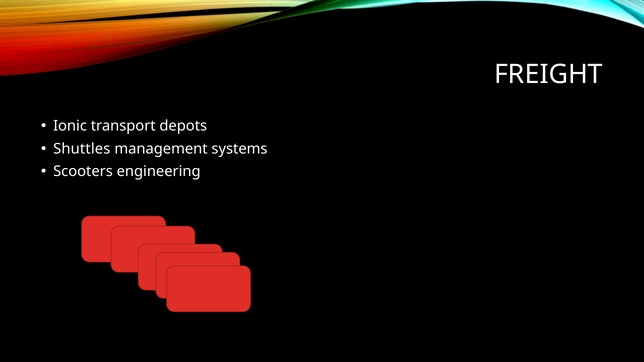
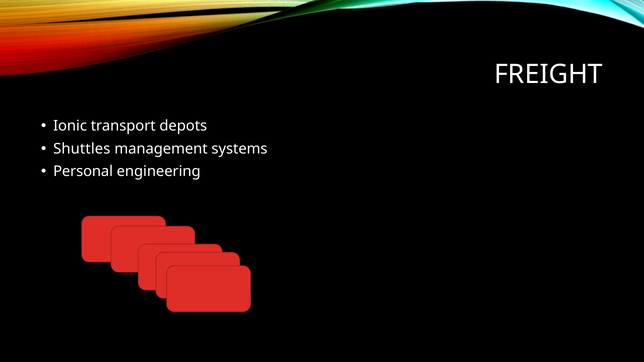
Scooters: Scooters -> Personal (83, 171)
